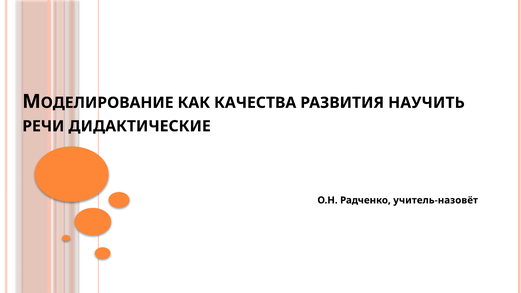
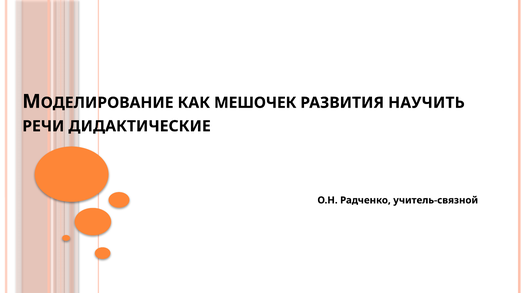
КАЧЕСТВА: КАЧЕСТВА -> МЕШОЧЕК (255, 103)
учитель-назовёт: учитель-назовёт -> учитель-связной (436, 200)
